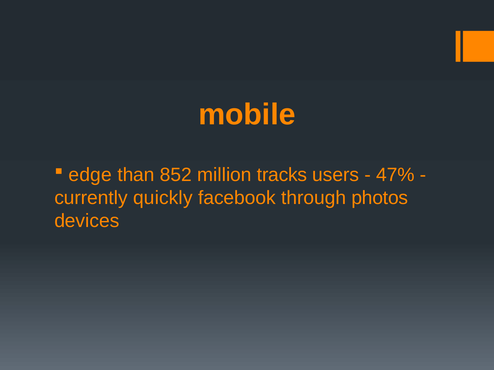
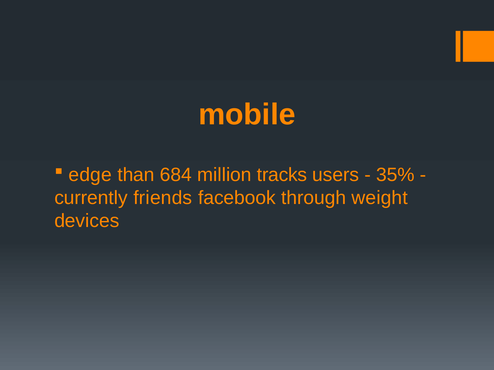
852: 852 -> 684 (176, 175)
47%: 47% -> 35% (395, 175)
quickly: quickly -> friends (163, 198)
photos: photos -> weight (380, 198)
